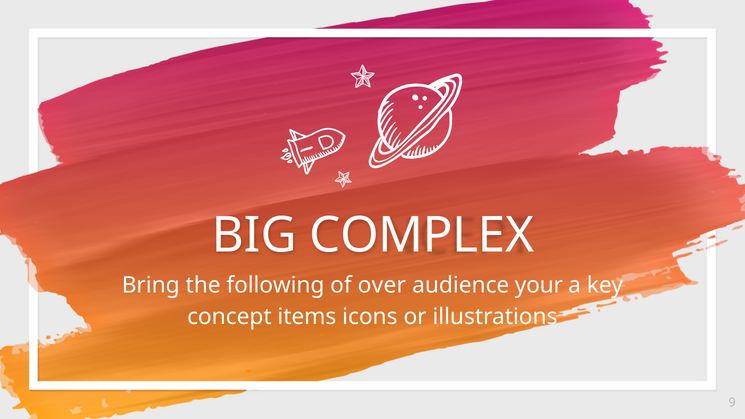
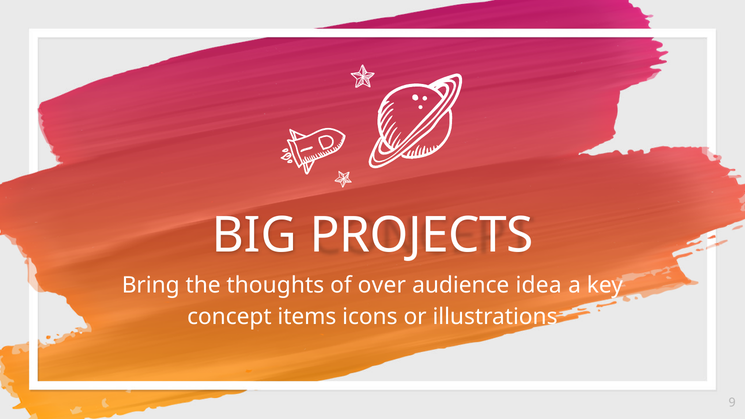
COMPLEX: COMPLEX -> PROJECTS (422, 236)
following: following -> thoughts (275, 285)
your: your -> idea (539, 285)
